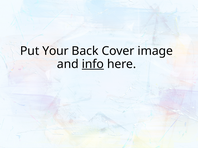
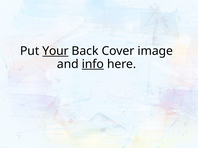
Your underline: none -> present (55, 51)
